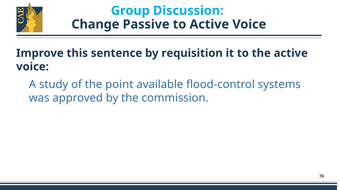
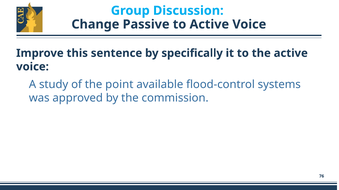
requisition: requisition -> specifically (192, 53)
